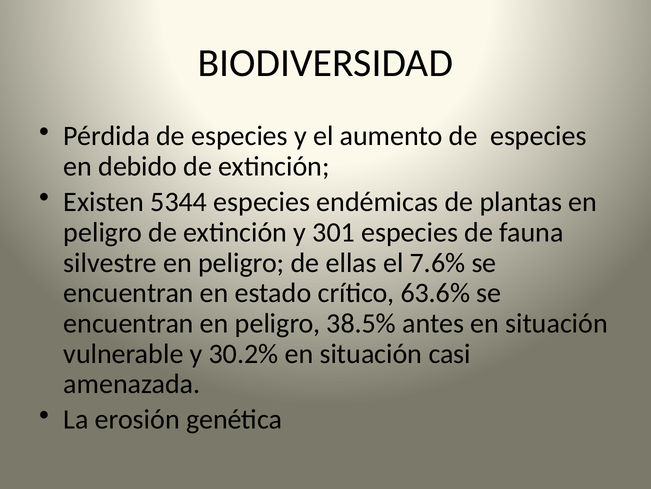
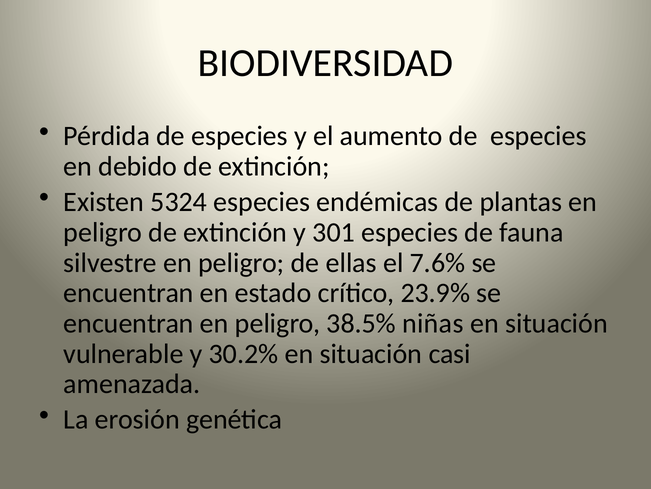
5344: 5344 -> 5324 (179, 202)
63.6%: 63.6% -> 23.9% (435, 293)
antes: antes -> niñas (433, 323)
